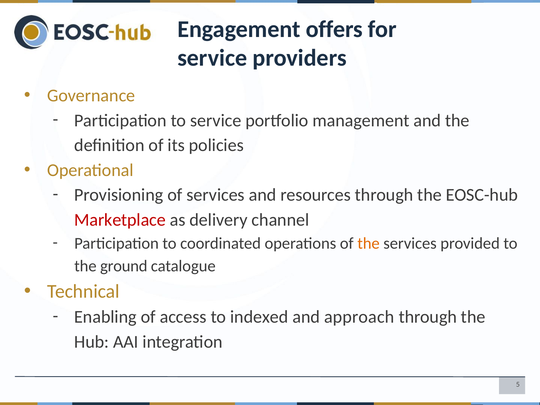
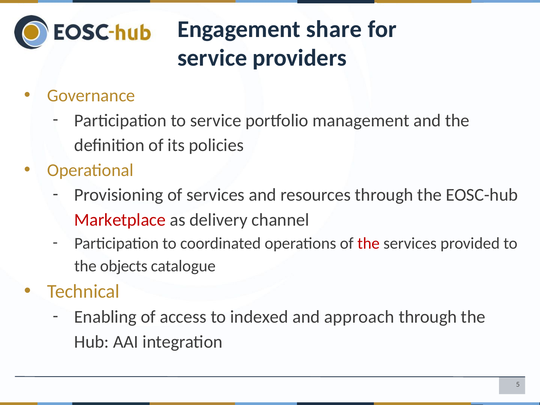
offers: offers -> share (334, 29)
the colour: orange -> red (369, 243)
ground: ground -> objects (124, 266)
